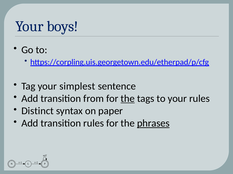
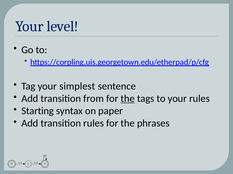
boys: boys -> level (62, 27)
Distinct: Distinct -> Starting (38, 111)
phrases underline: present -> none (153, 124)
